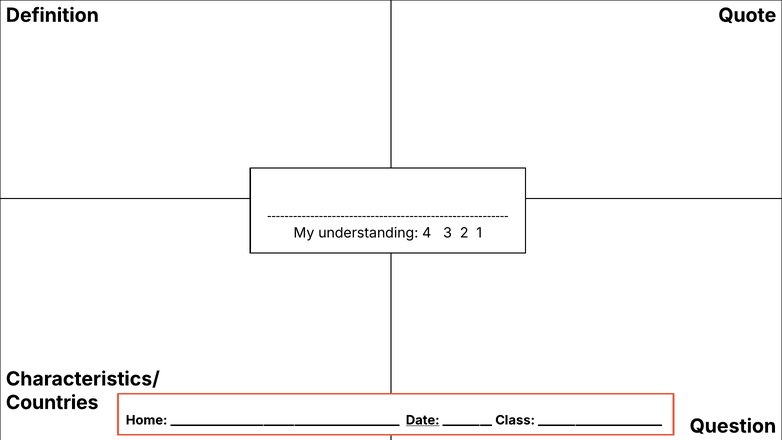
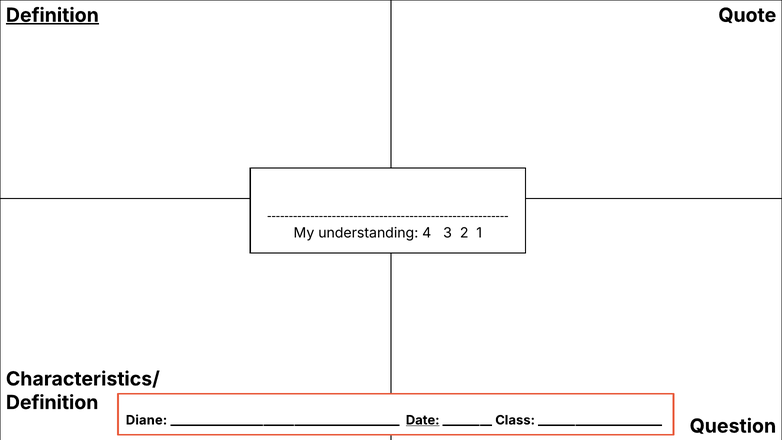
Definition underline: none -> present (52, 15)
Countries: Countries -> Definition (52, 403)
Home: Home -> Diane (146, 420)
